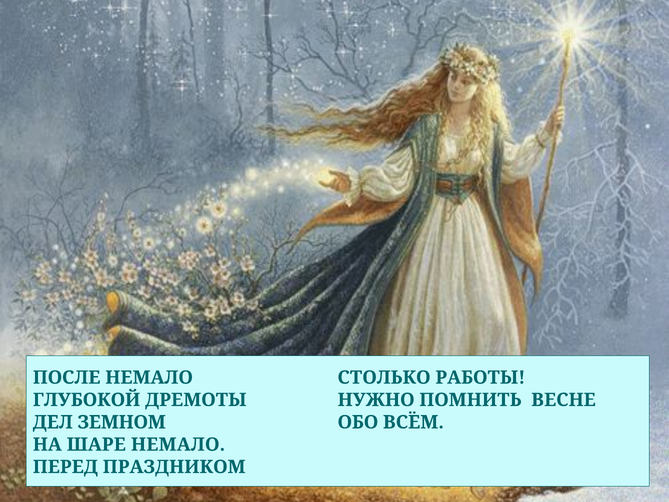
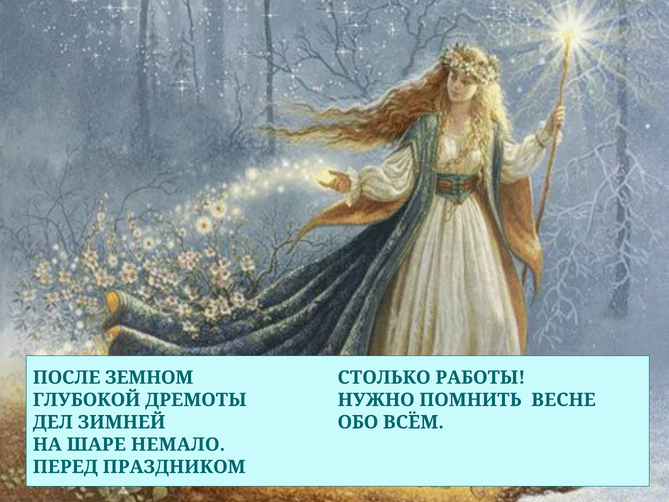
ПОСЛЕ НЕМАЛО: НЕМАЛО -> ЗЕМНОМ (149, 377)
ЗЕМНОМ: ЗЕМНОМ -> ЗИМНЕЙ (122, 422)
